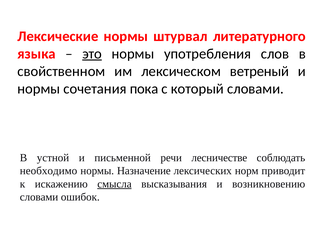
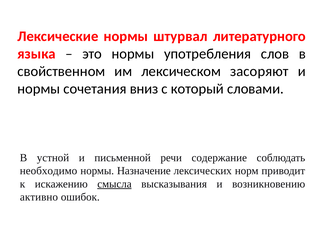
это underline: present -> none (92, 54)
ветреный: ветреный -> засоряют (259, 71)
пока: пока -> вниз (144, 89)
лесничестве: лесничестве -> содержание (219, 158)
словами: словами -> активно (39, 197)
